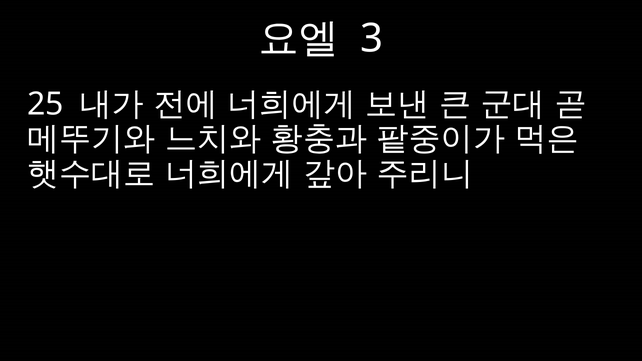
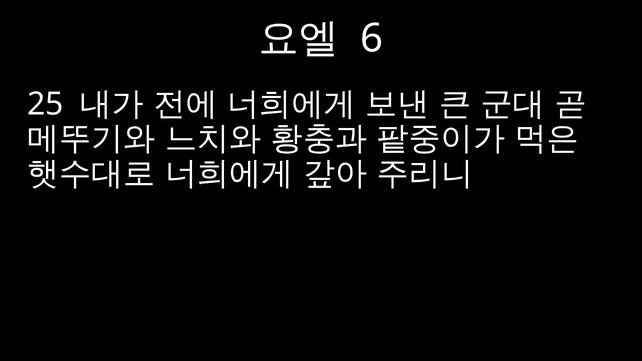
3: 3 -> 6 (372, 39)
